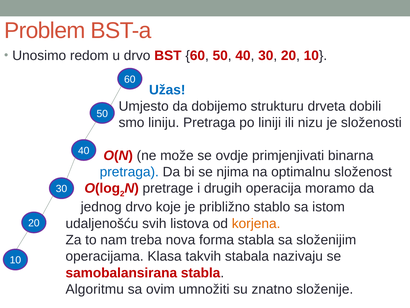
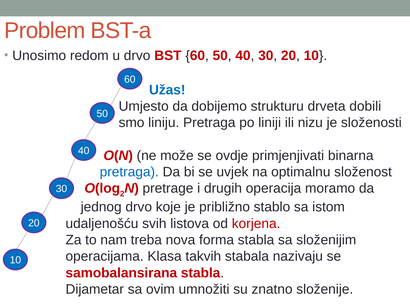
njima: njima -> uvjek (232, 172)
korjena colour: orange -> red (256, 223)
Algoritmu: Algoritmu -> Dijametar (95, 289)
